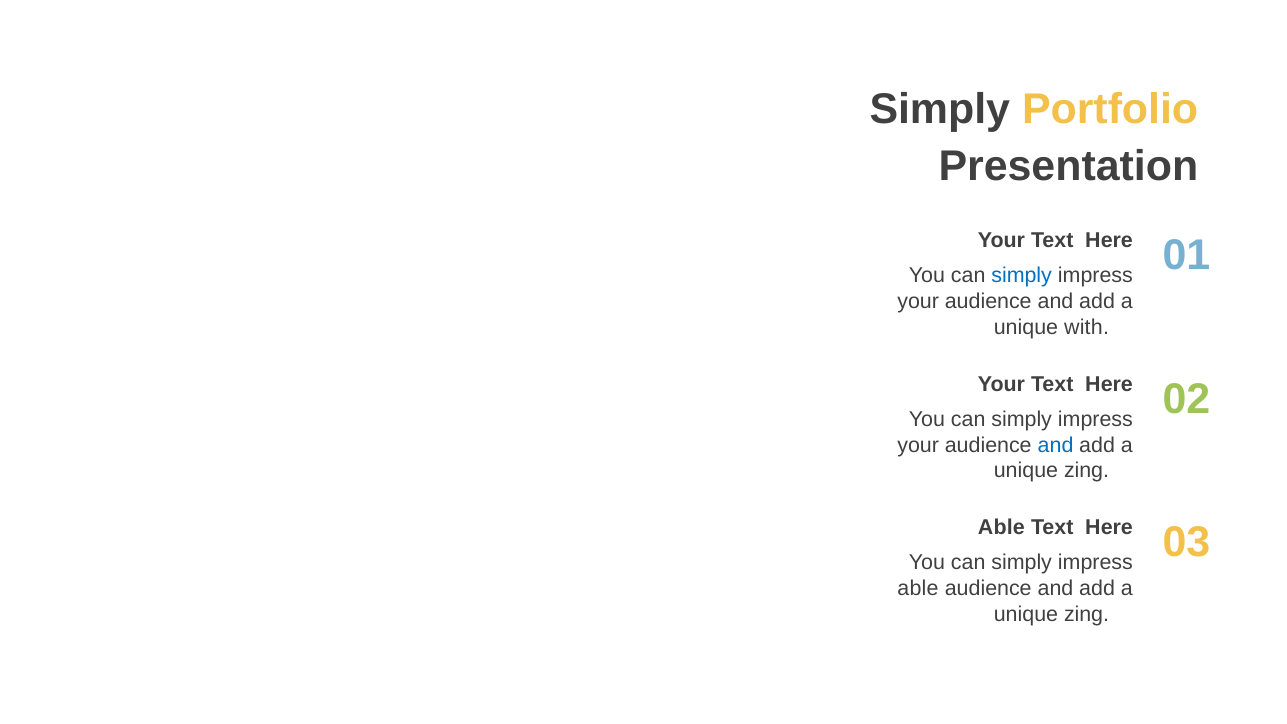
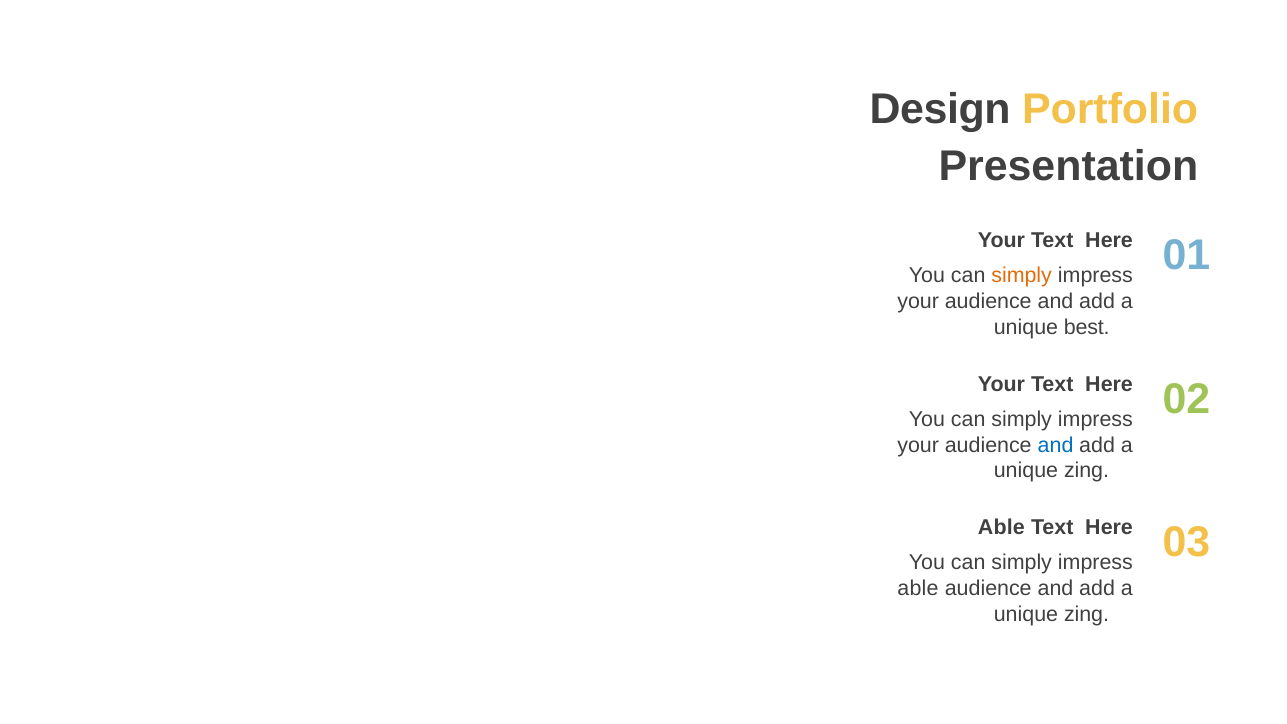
Simply: Simply -> Design (940, 109)
simply colour: blue -> orange (1022, 276)
with: with -> best (1087, 327)
